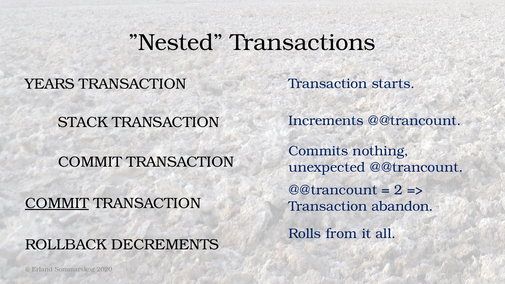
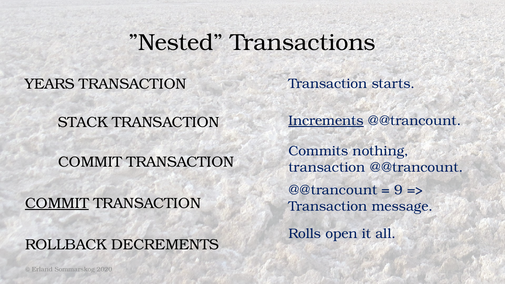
Increments underline: none -> present (326, 121)
unexpected: unexpected -> transaction (327, 167)
2: 2 -> 9 (398, 190)
abandon: abandon -> message (402, 207)
from: from -> open (341, 234)
